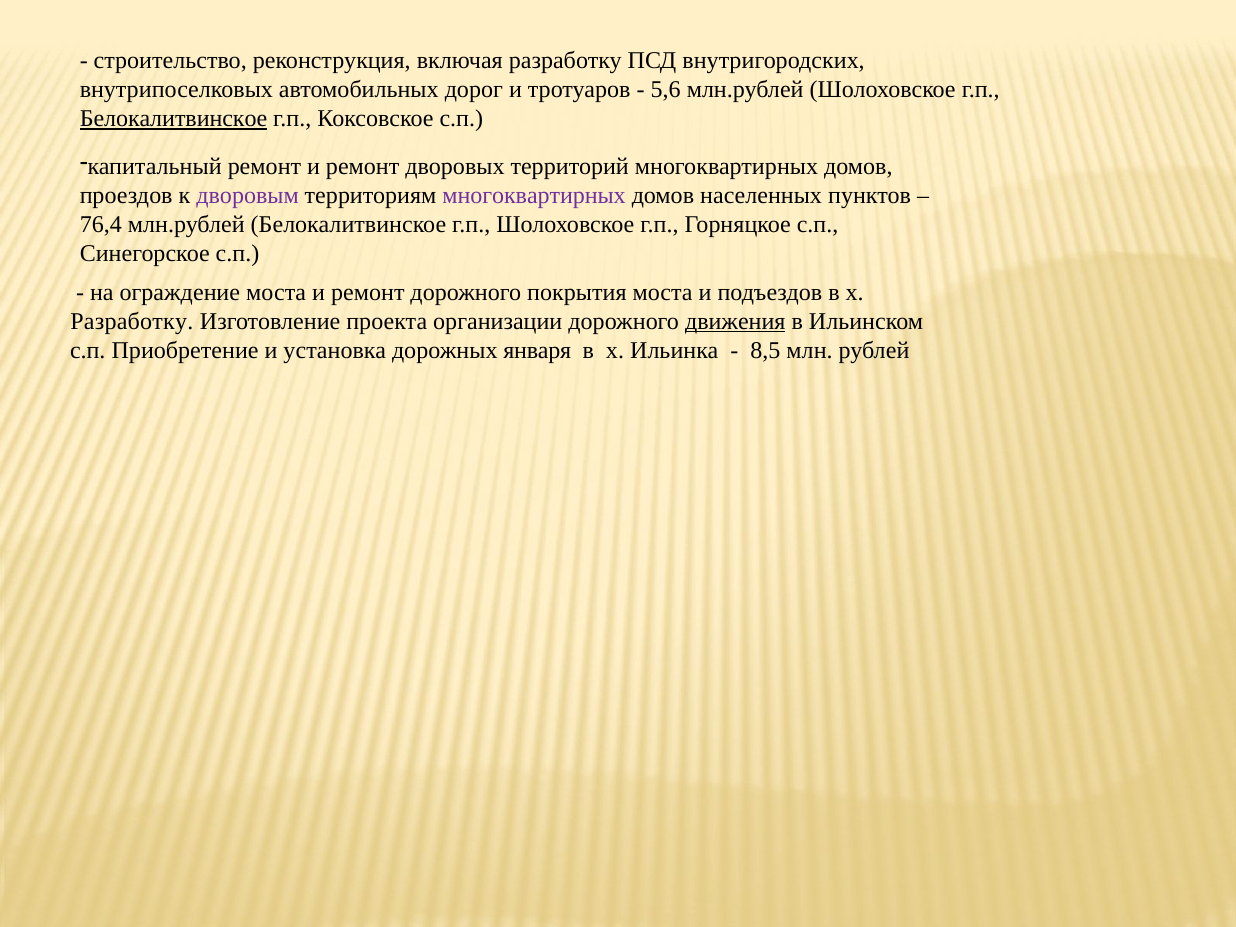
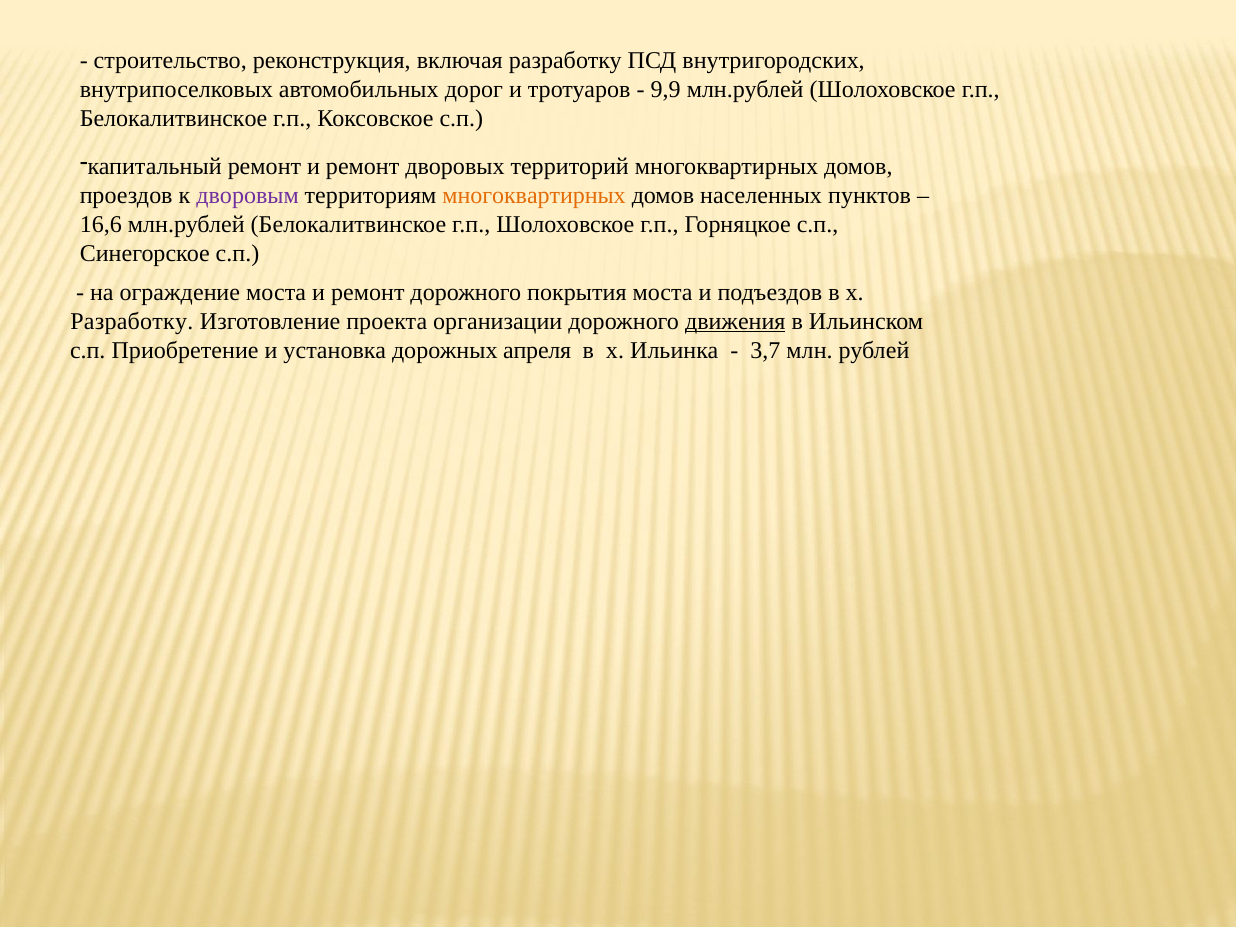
5,6: 5,6 -> 9,9 (666, 90)
Белокалитвинское underline: present -> none (173, 119)
многоквартирных colour: purple -> orange (534, 196)
76,4: 76,4 -> 16,6 (101, 225)
января: января -> апреля (537, 350)
8,5: 8,5 -> 3,7 (765, 350)
